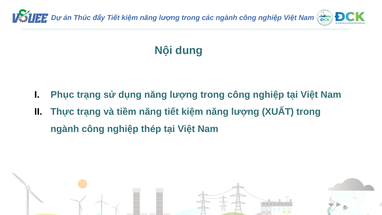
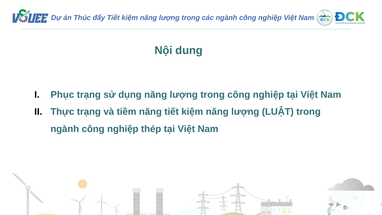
XUẤT: XUẤT -> LUẬT (278, 112)
